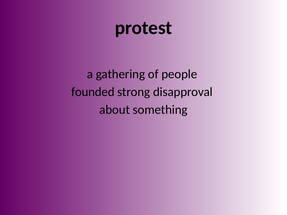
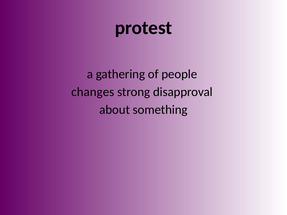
founded: founded -> changes (93, 92)
